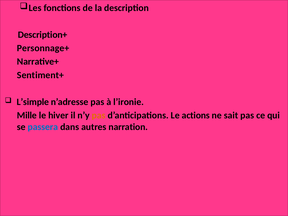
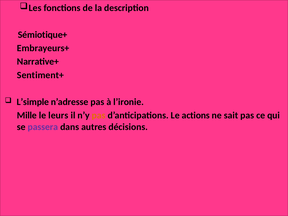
Description+: Description+ -> Sémiotique+ (43, 35)
Personnage+: Personnage+ -> Embrayeurs+ (43, 48)
hiver: hiver -> leurs (58, 115)
passera colour: blue -> purple (43, 127)
narration: narration -> décisions (128, 127)
